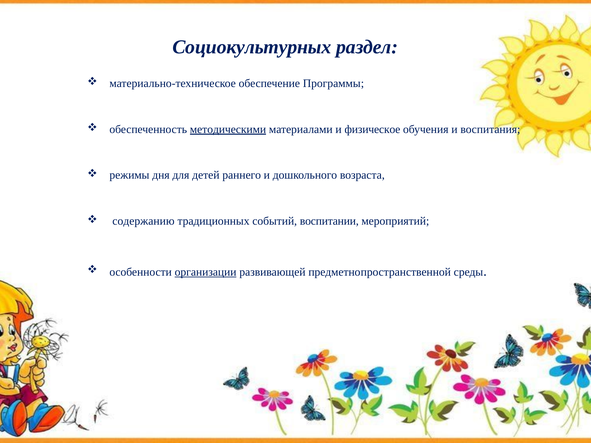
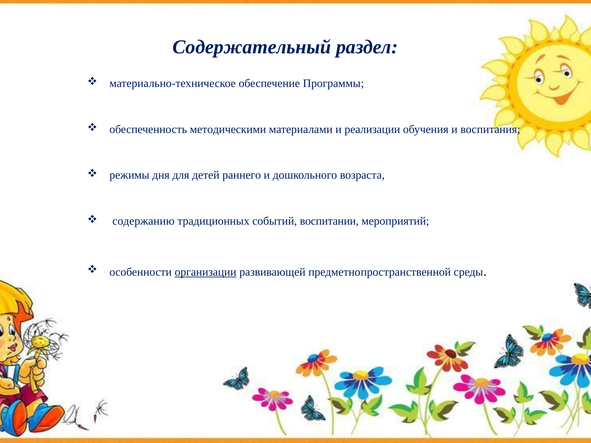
Социокультурных: Социокультурных -> Содержательный (252, 47)
методическими underline: present -> none (228, 129)
физическое: физическое -> реализации (372, 129)
